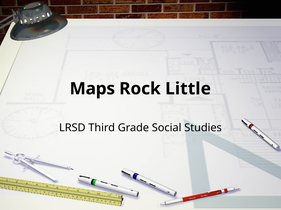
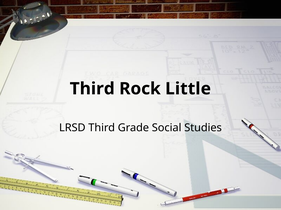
Maps: Maps -> Third (92, 89)
